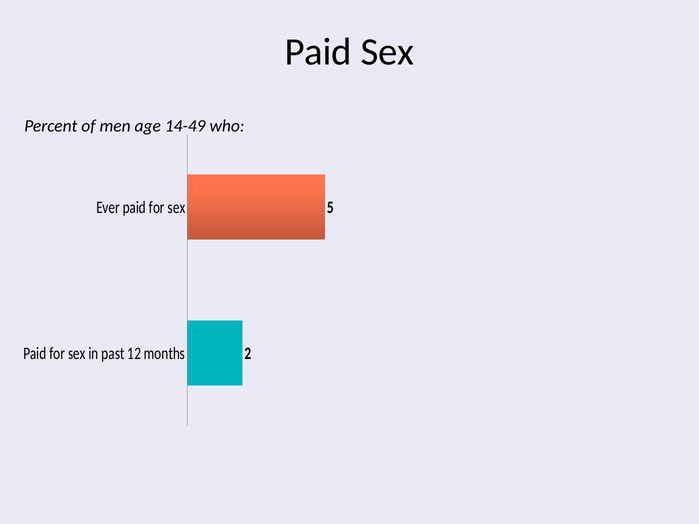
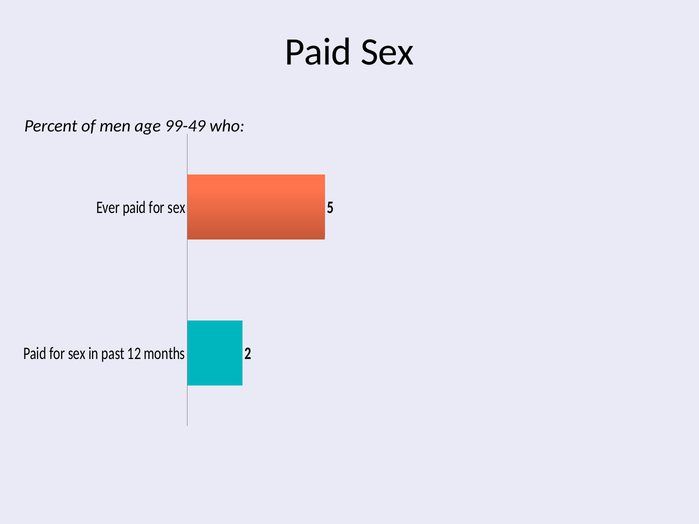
14-49: 14-49 -> 99-49 (185, 126)
